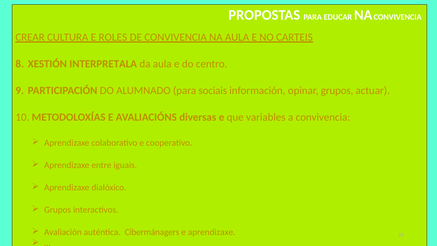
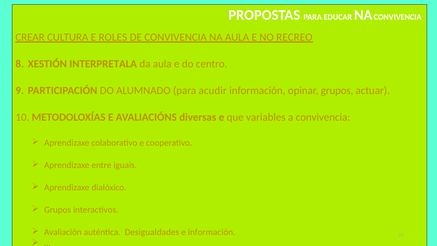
CARTEIS: CARTEIS -> RECREO (294, 37)
sociais: sociais -> acudir (213, 91)
Cibermánagers: Cibermánagers -> Desigualdades (152, 232)
e aprendizaxe: aprendizaxe -> información (212, 232)
